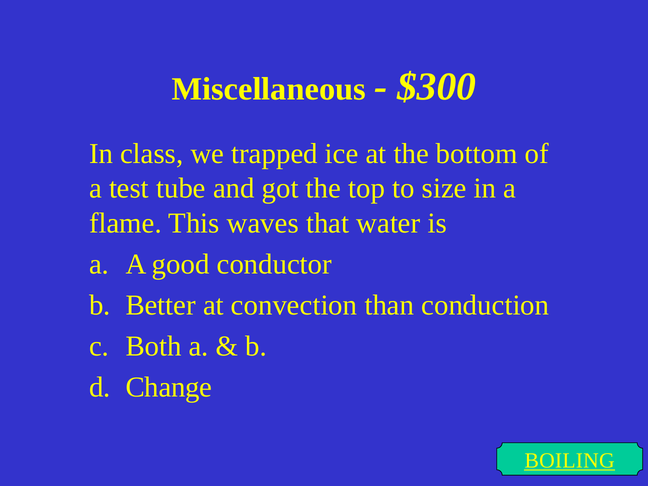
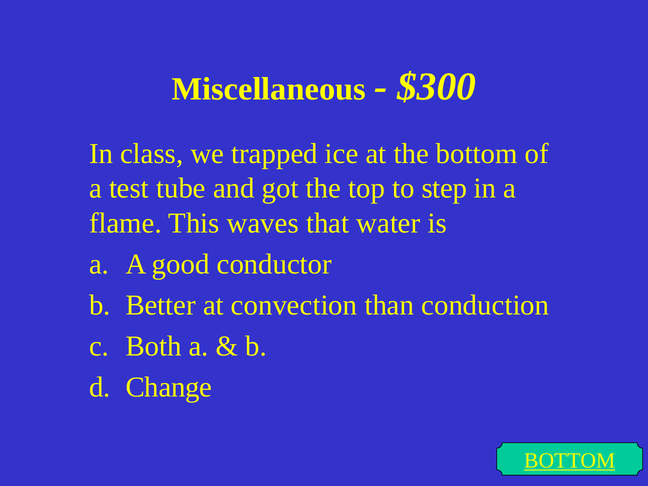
size: size -> step (444, 188)
BOILING: BOILING -> BOTTOM (570, 460)
